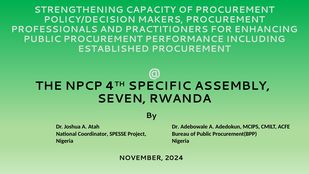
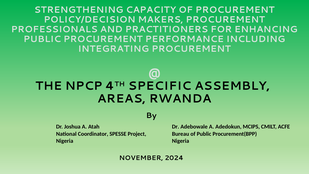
ESTABLISHED: ESTABLISHED -> INTEGRATING (113, 49)
SEVEN: SEVEN -> AREAS (122, 99)
